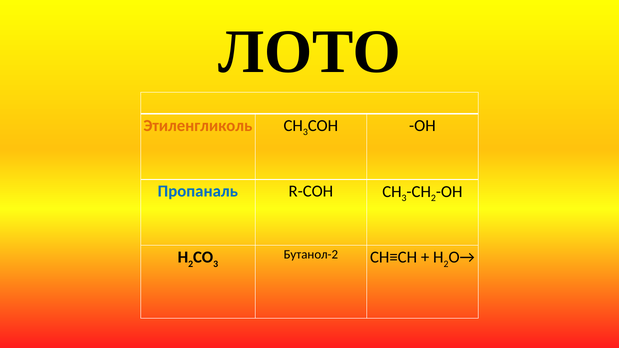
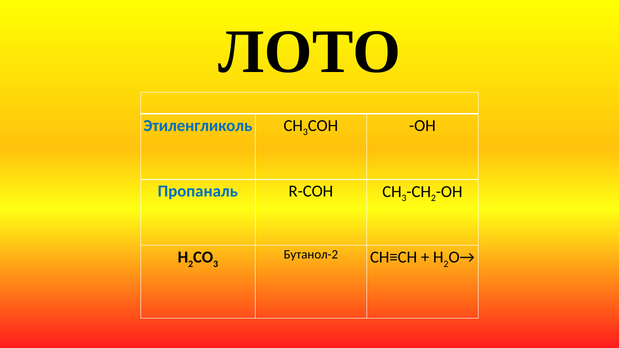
Этиленгликоль colour: orange -> blue (198, 126)
